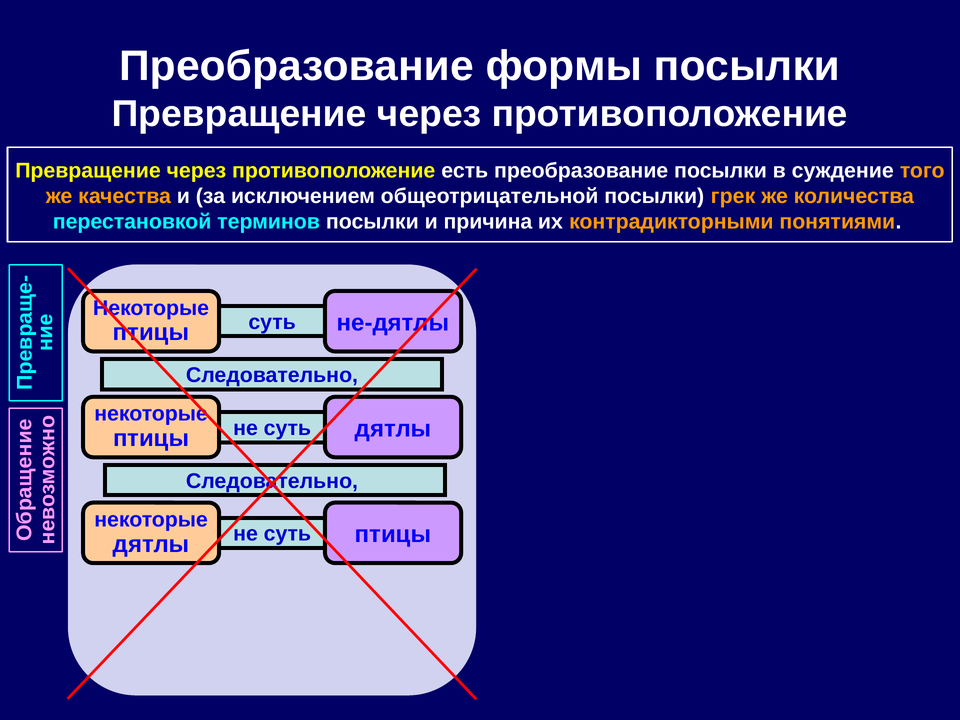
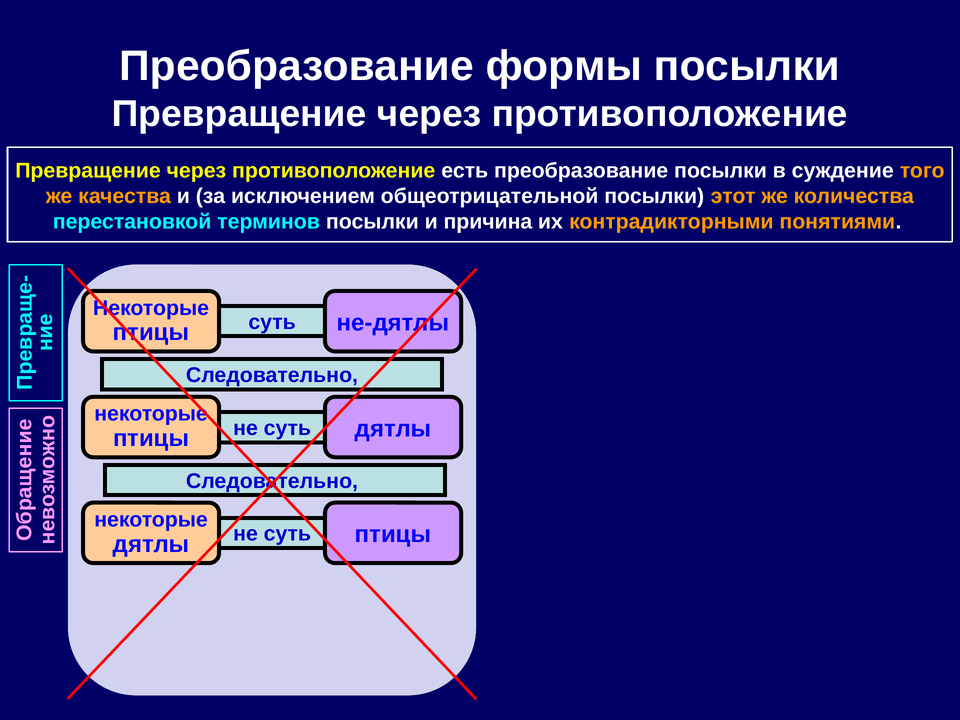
грек: грек -> этот (733, 196)
